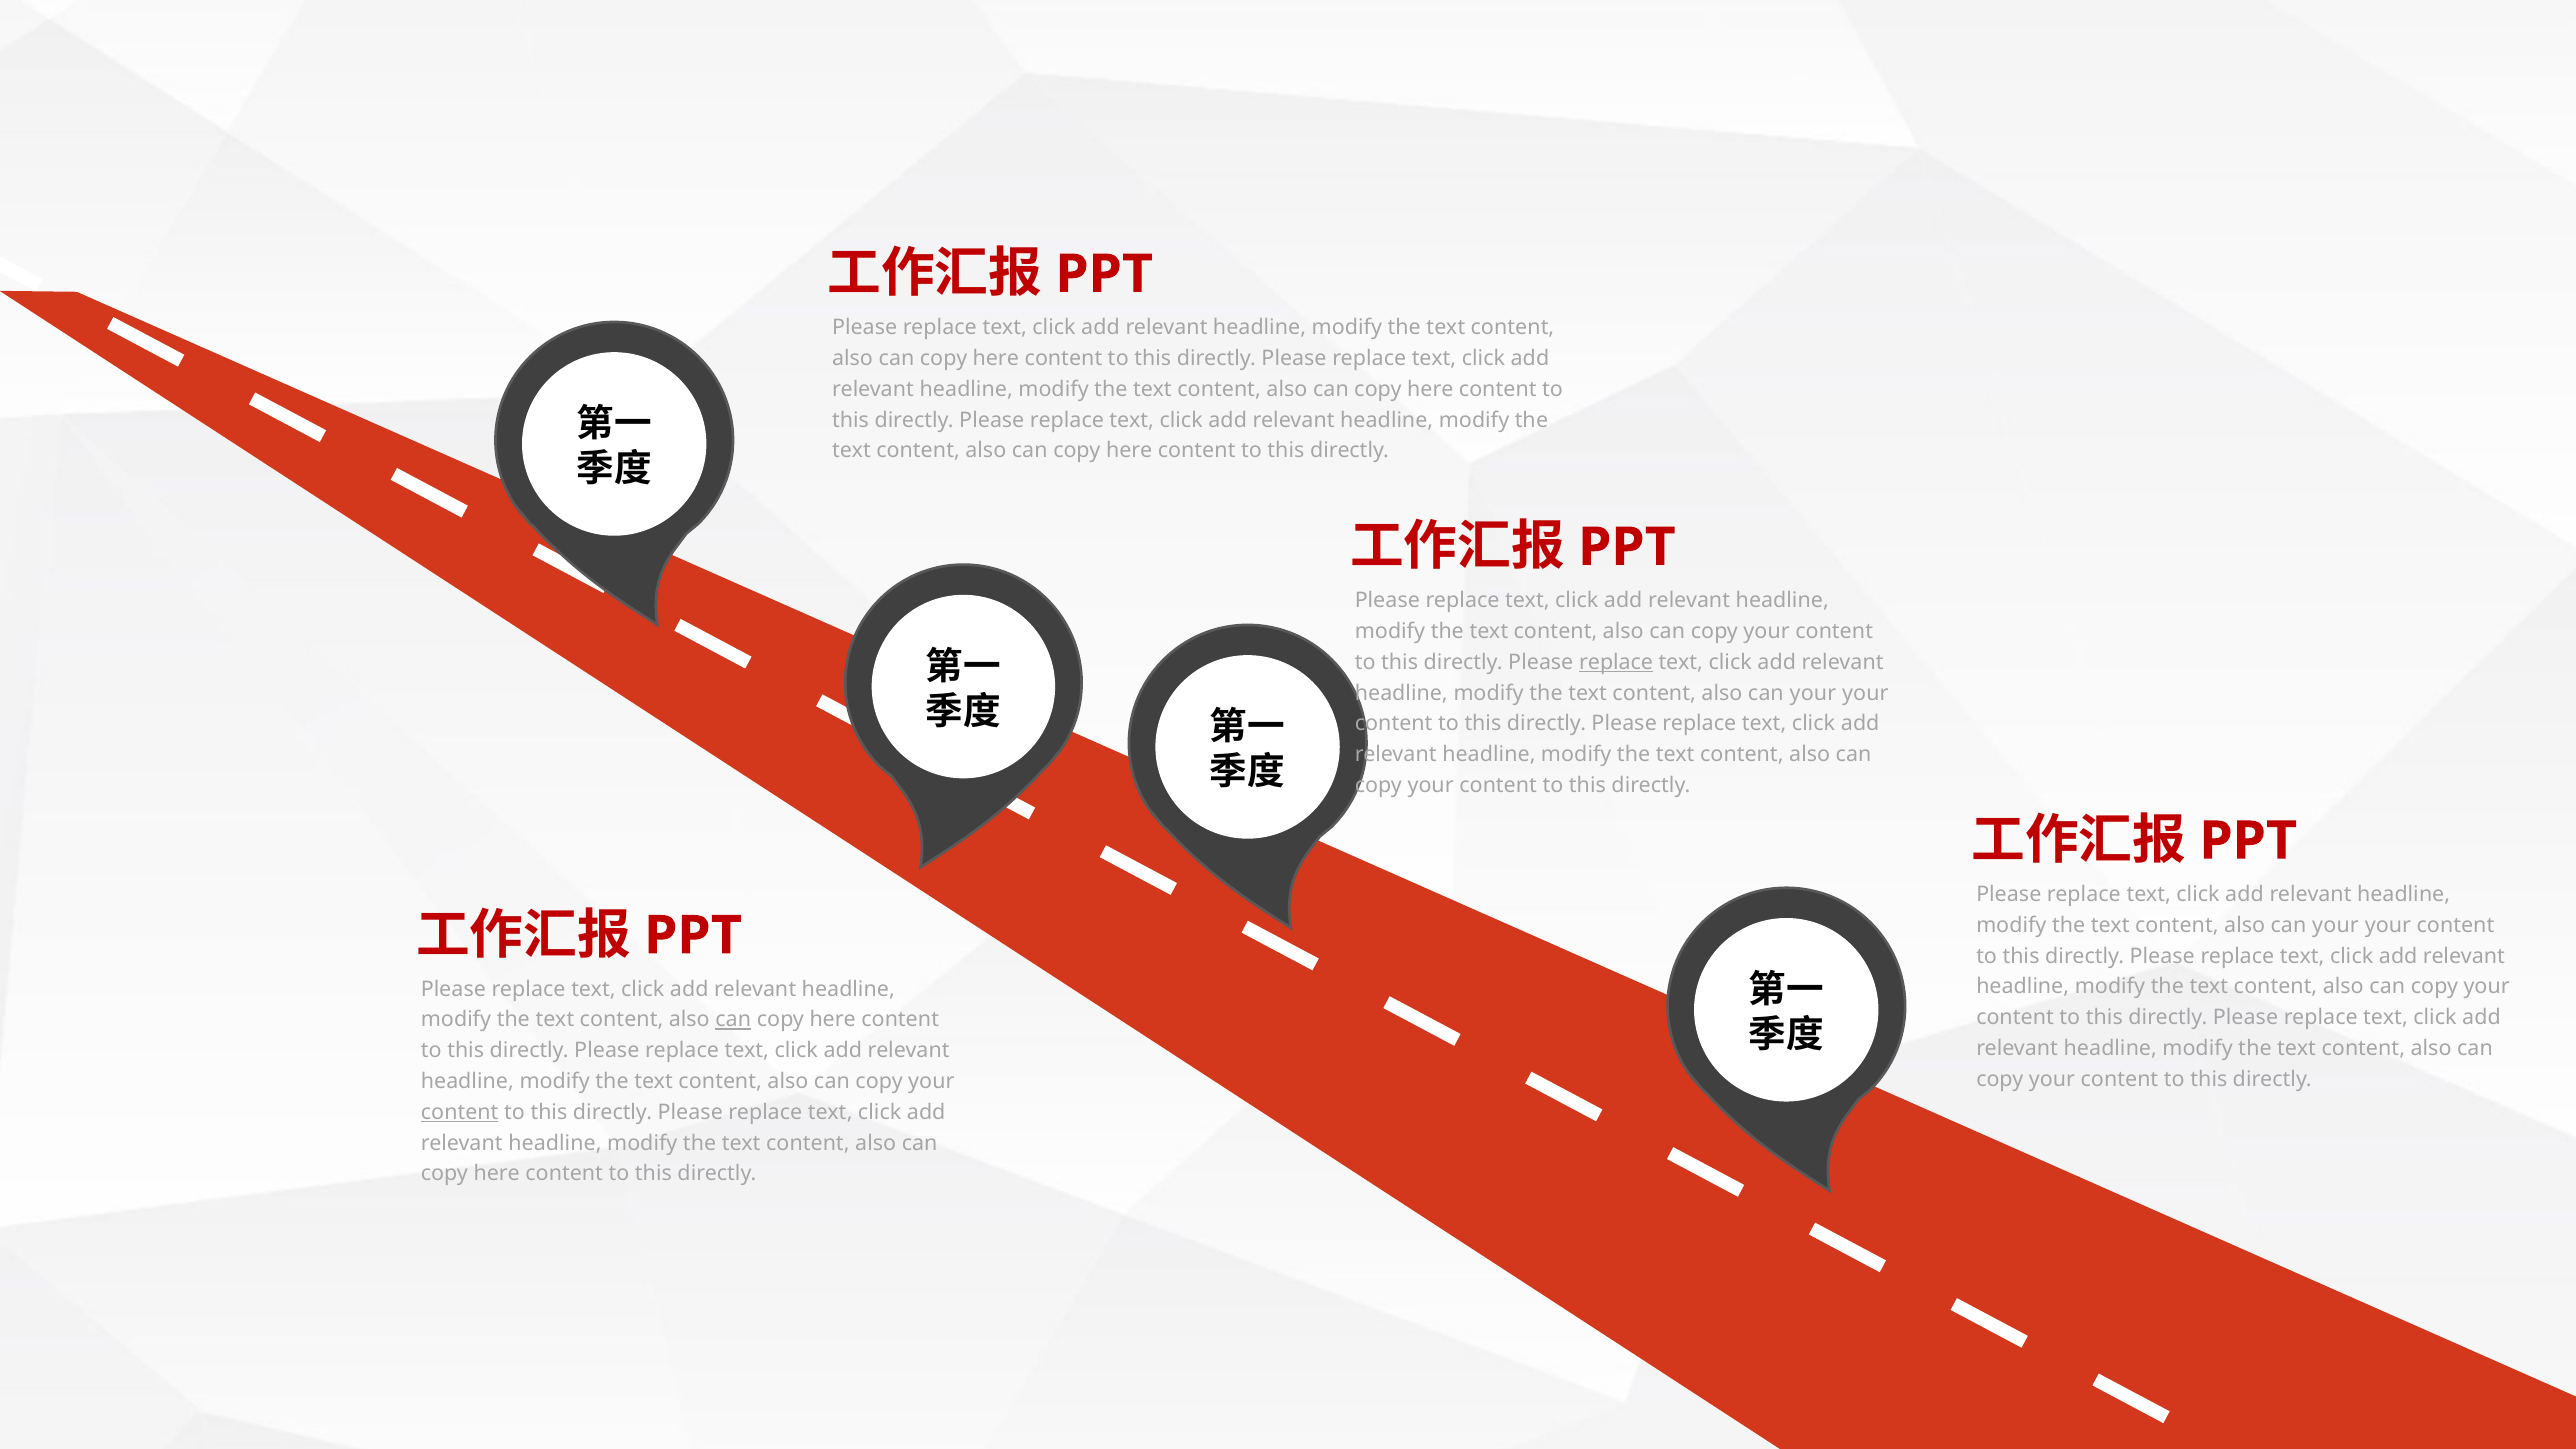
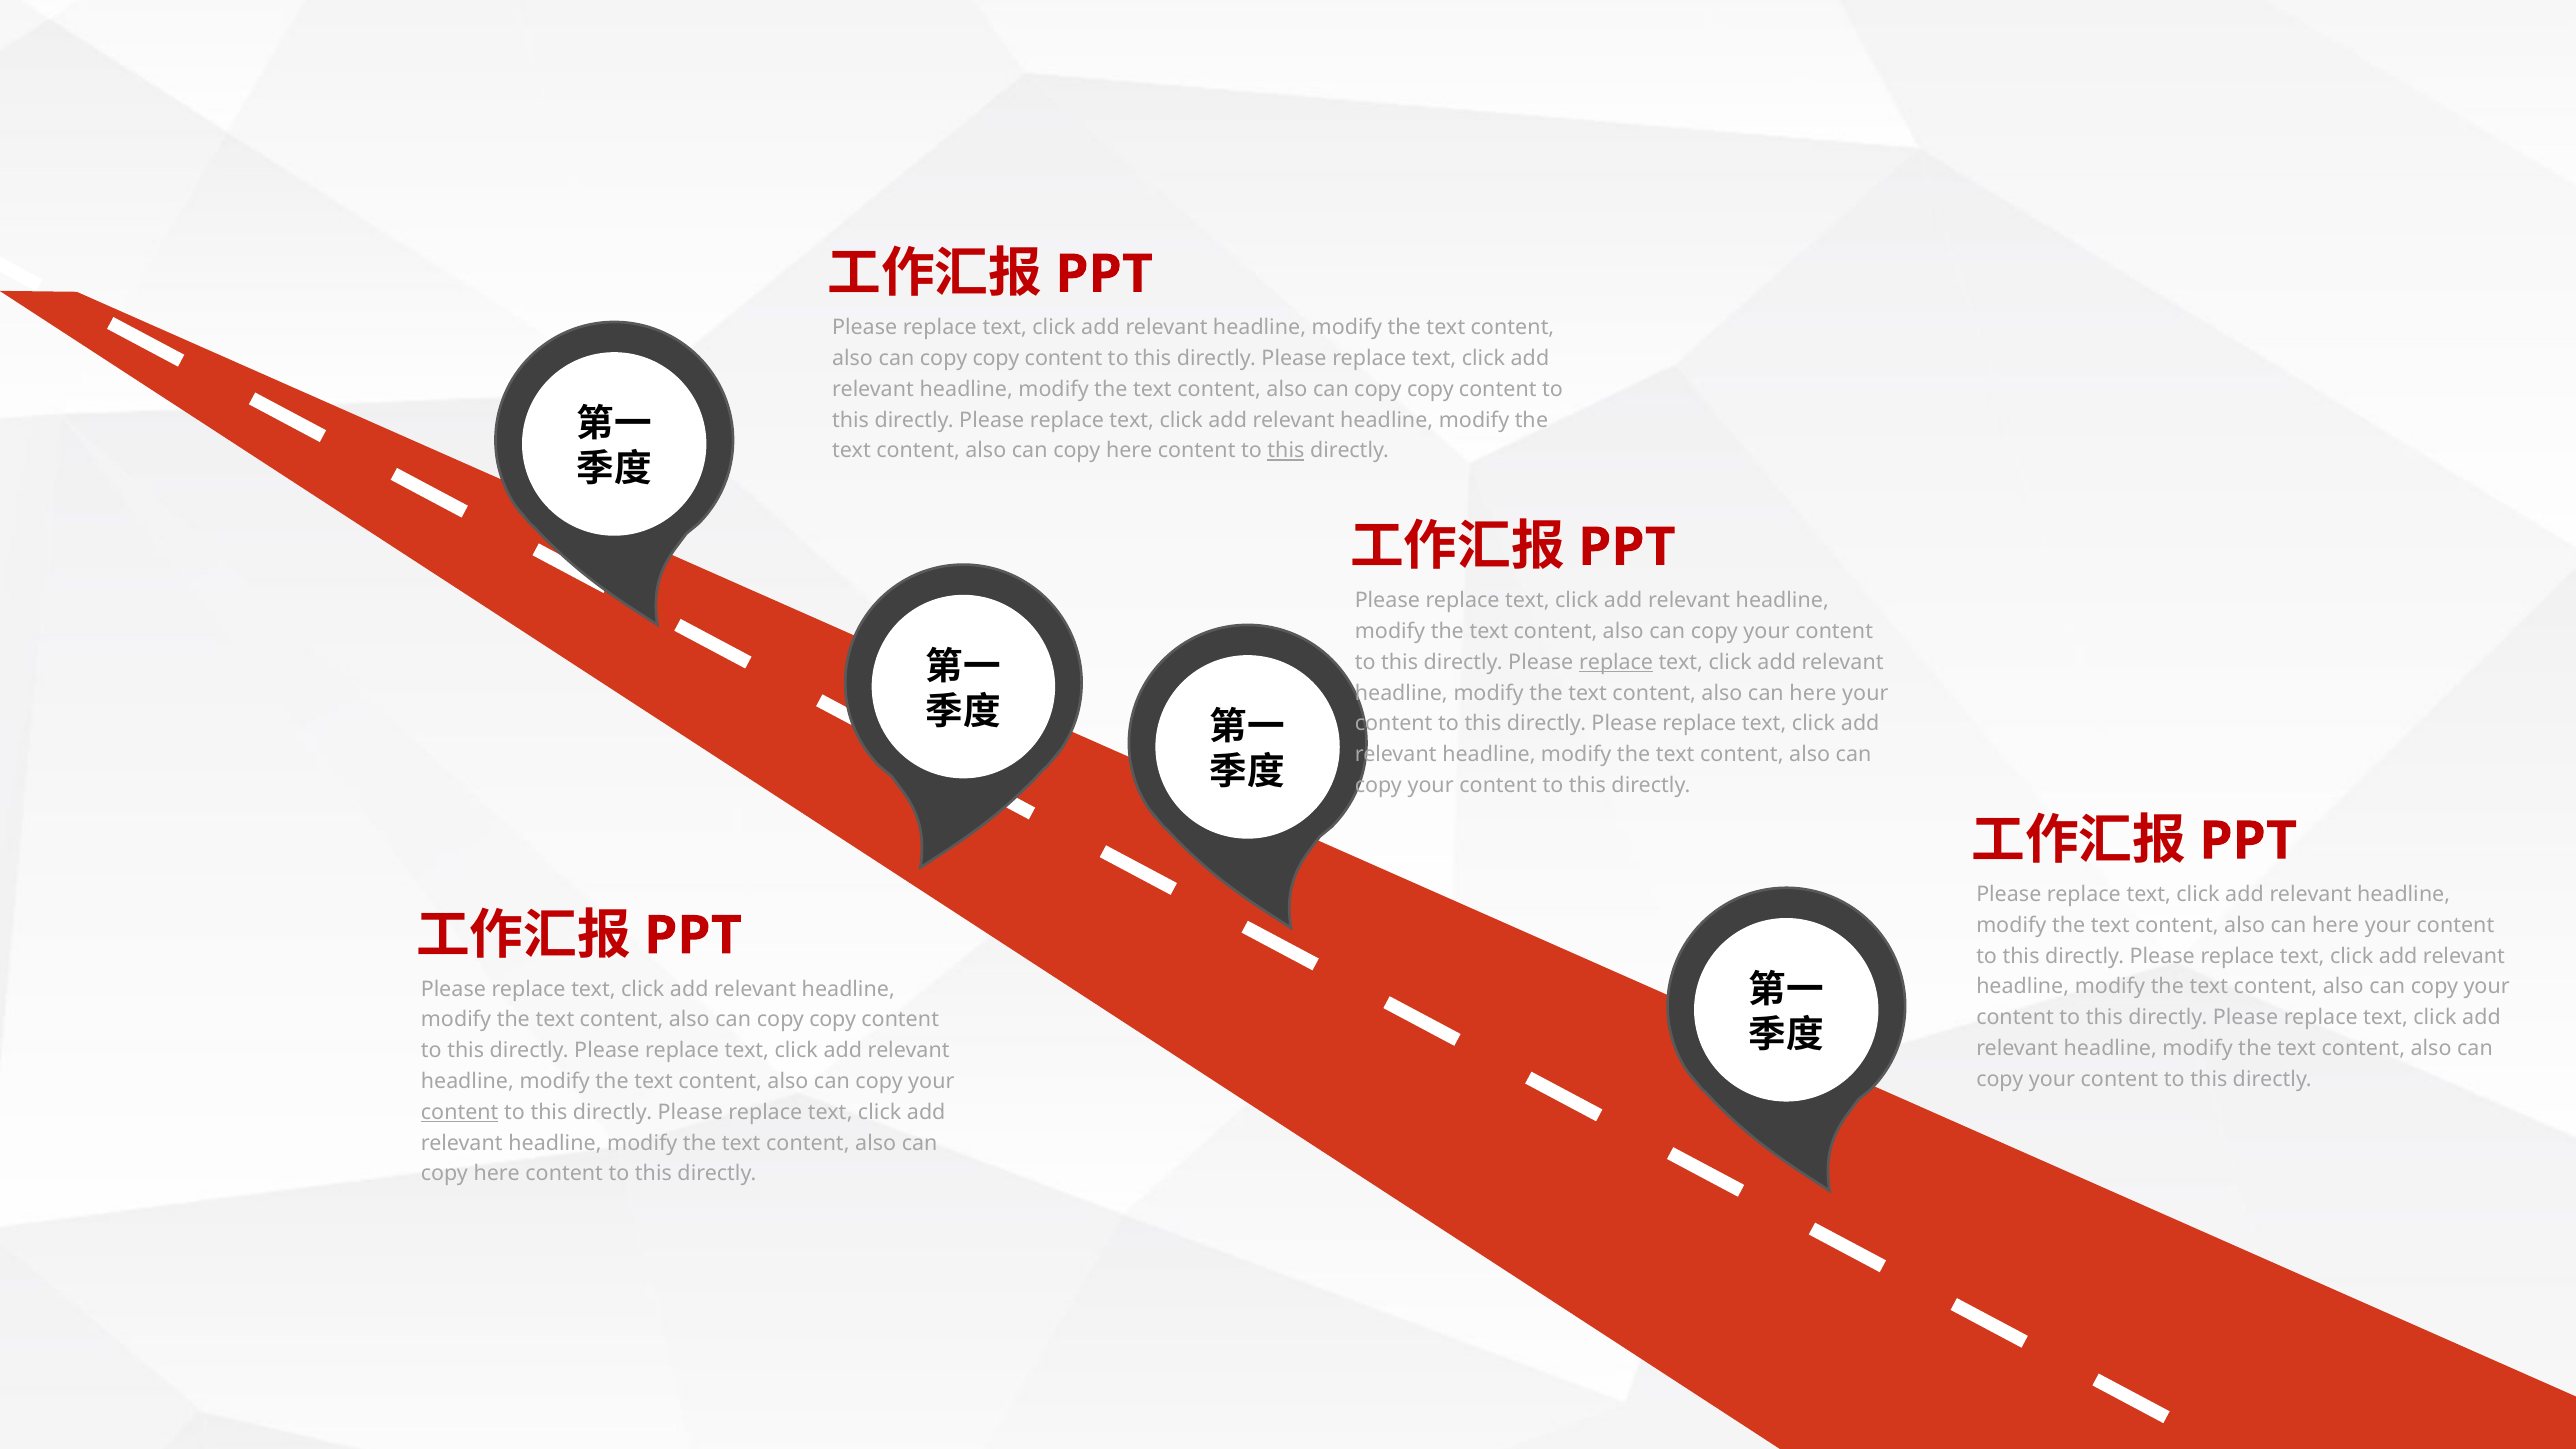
here: here -> copy (996, 358)
here: here -> copy (1430, 389)
this underline: none -> present (1286, 451)
your: your -> here (1813, 693)
your: your -> here (2336, 925)
can underline: present -> none (733, 1020)
here: here -> copy (833, 1020)
